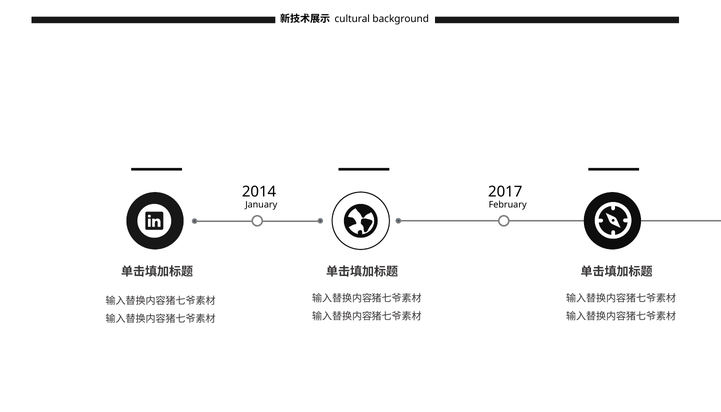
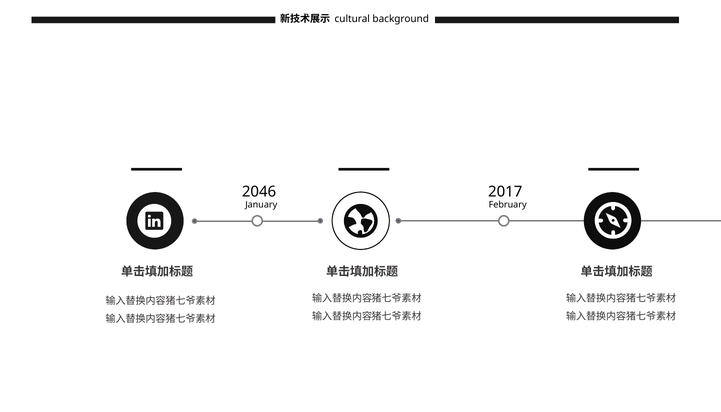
2014: 2014 -> 2046 (259, 191)
